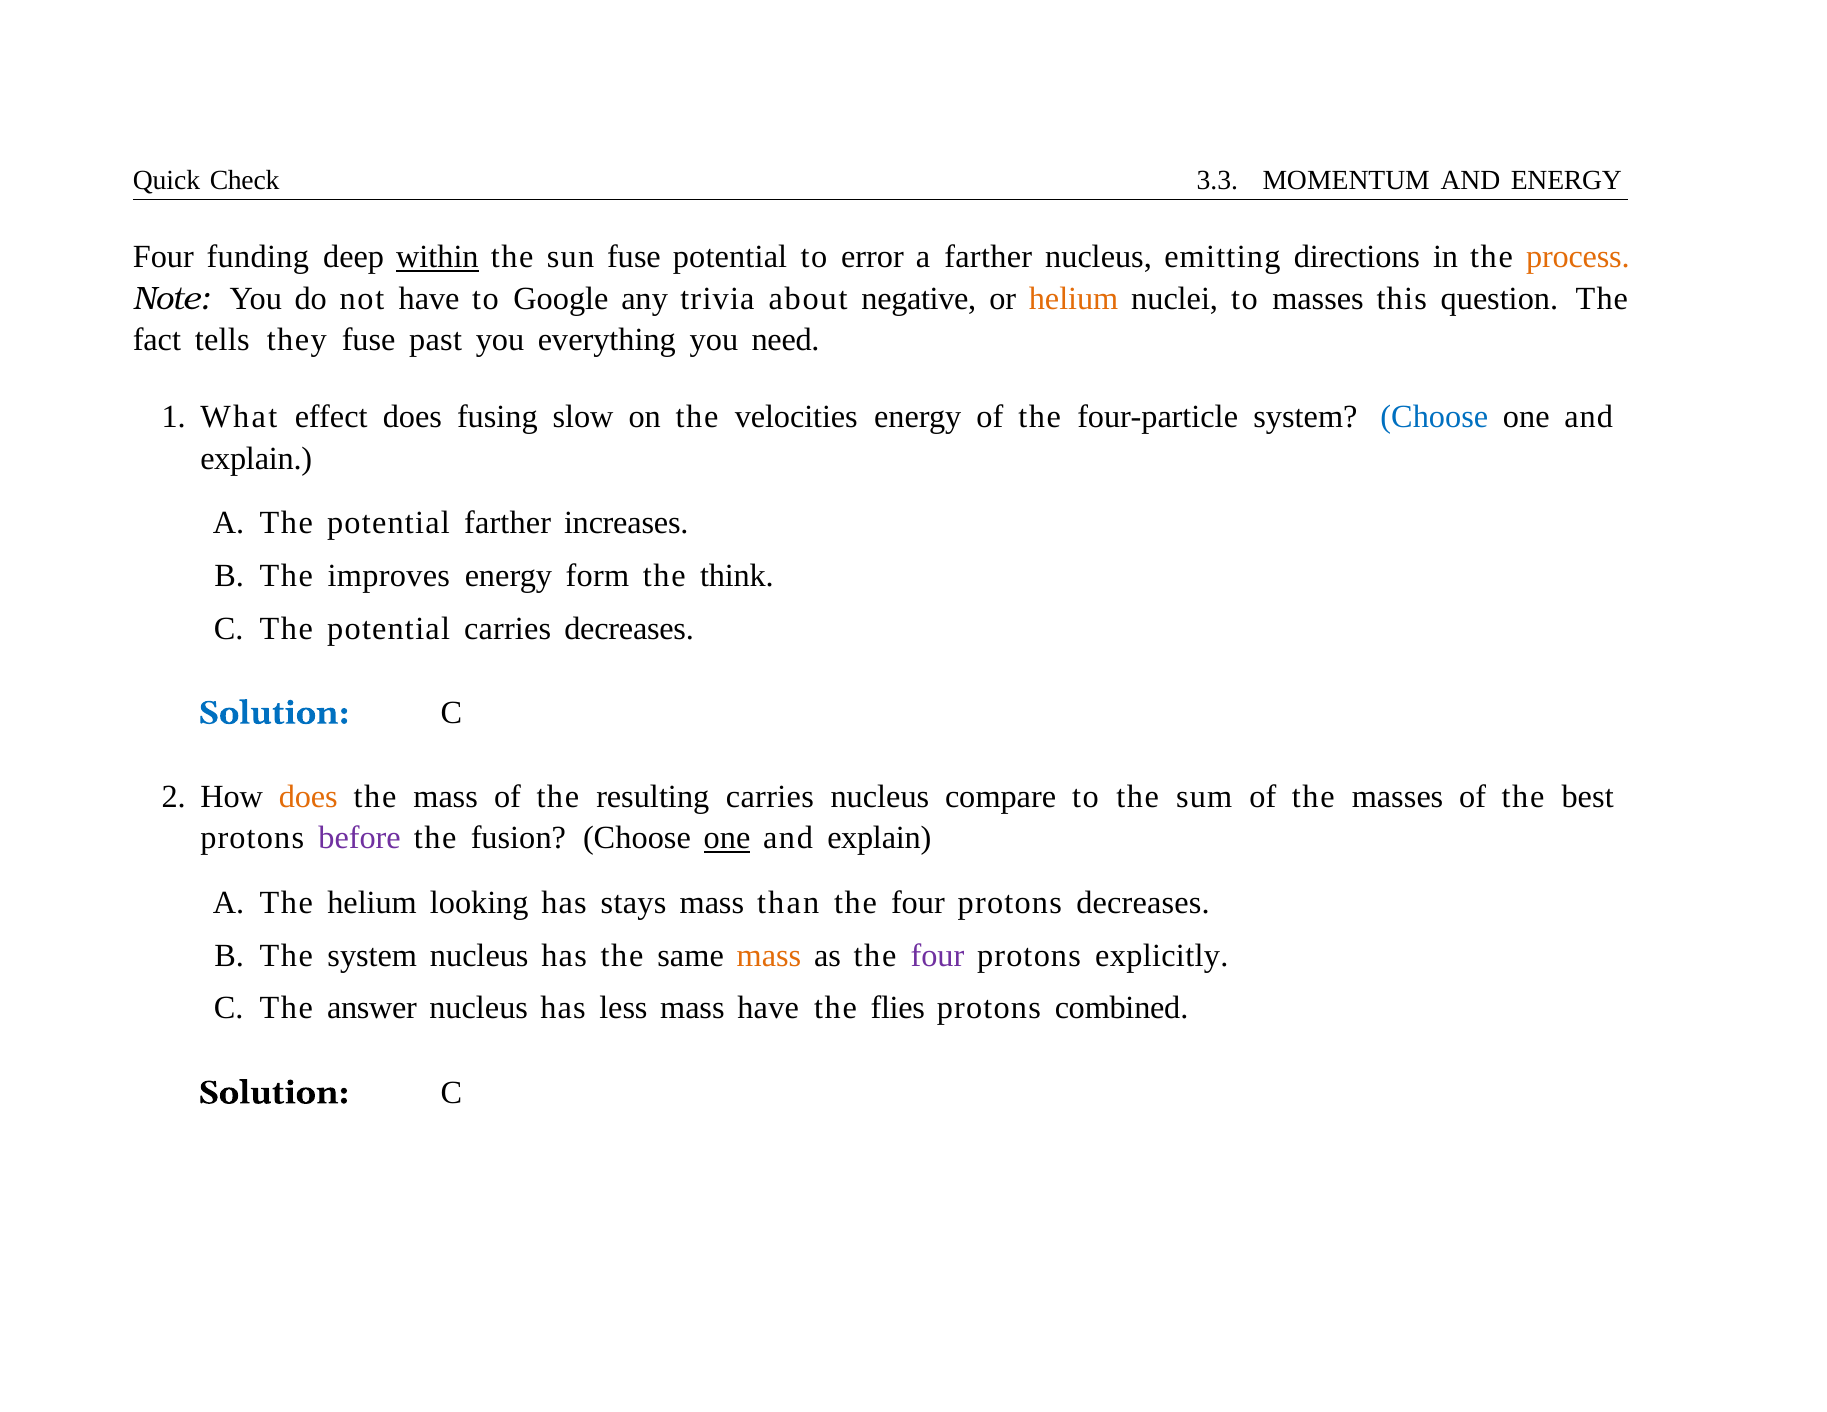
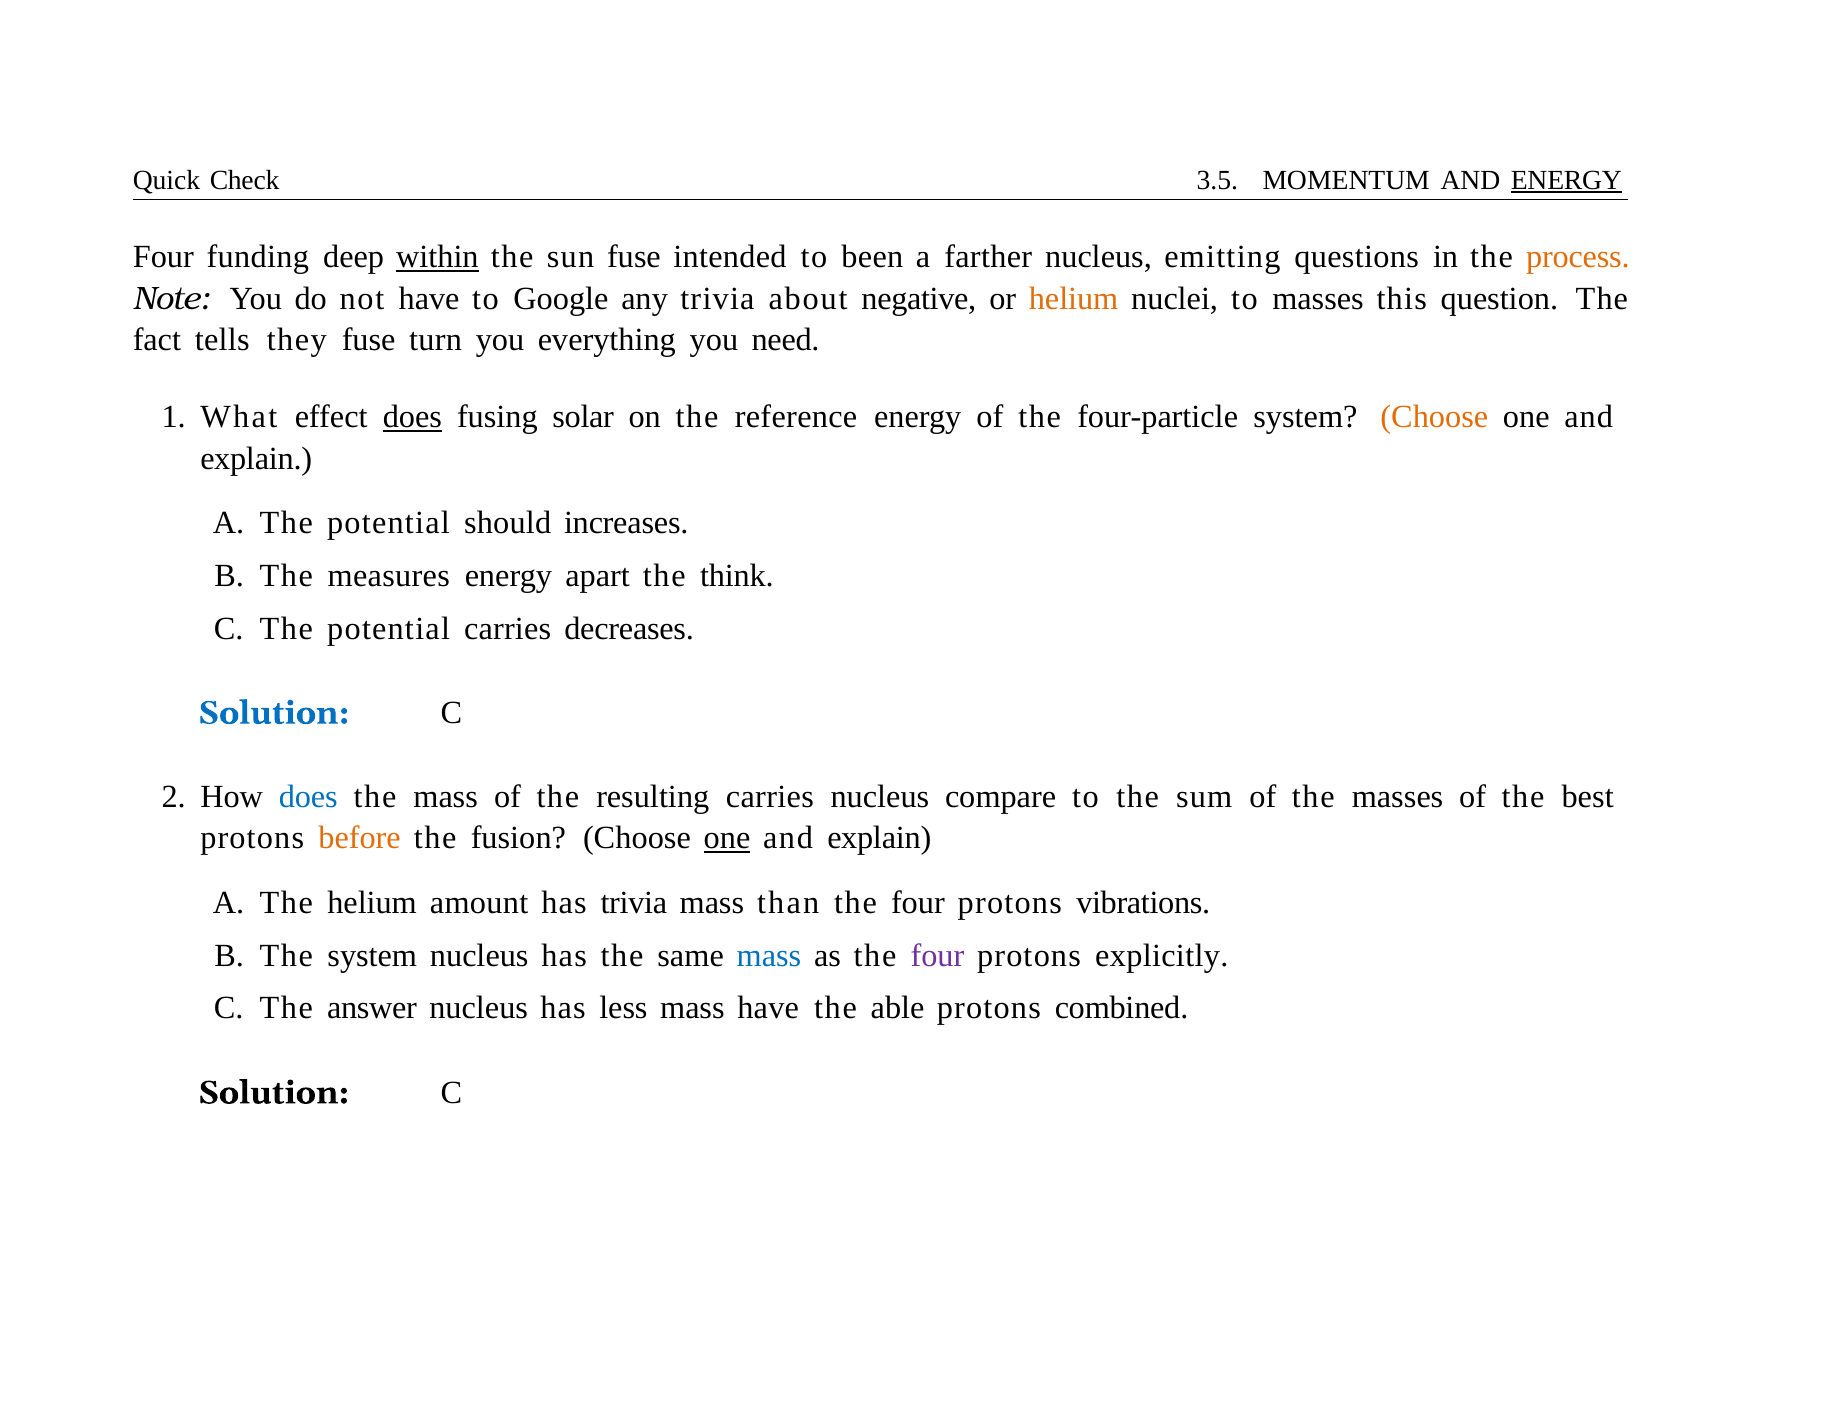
3.3: 3.3 -> 3.5 (1217, 180)
ENERGY underline: none -> present (1566, 180)
fuse potential: potential -> intended (730, 257)
error: error -> been (872, 257)
directions: directions -> questions (1357, 257)
past: past -> turn (436, 339)
does underline: none -> present (412, 417)
slow: slow -> solar (583, 417)
velocities: velocities -> reference (796, 417)
Choose colour: blue -> orange (1434, 417)
potential farther: farther -> should (508, 523)
improves: improves -> measures (389, 576)
form: form -> apart (598, 576)
does colour: orange -> blue (308, 797)
before colour: purple -> orange (360, 838)
looking: looking -> amount (479, 902)
has stays: stays -> trivia (634, 902)
protons decreases: decreases -> vibrations (1143, 902)
mass colour: orange -> blue (769, 955)
flies: flies -> able (898, 1008)
